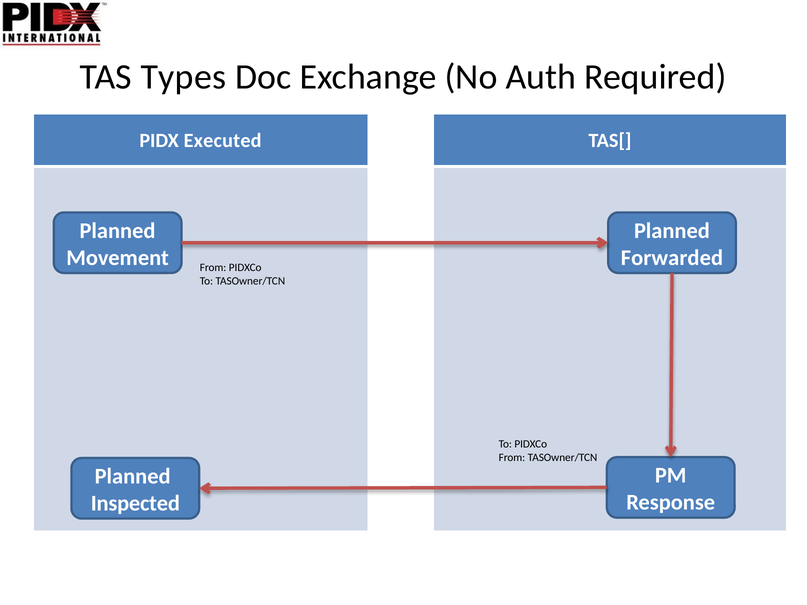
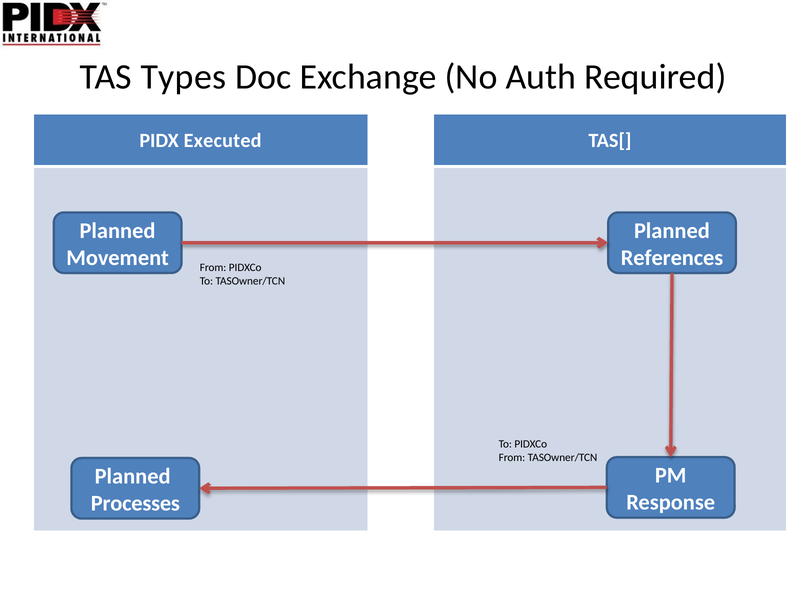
Forwarded: Forwarded -> References (672, 258)
Inspected: Inspected -> Processes (135, 503)
